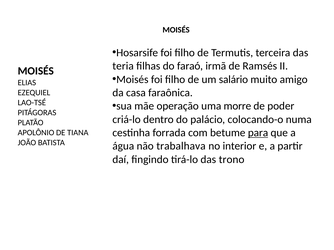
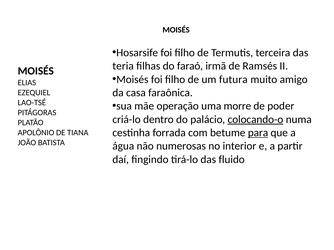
salário: salário -> futura (233, 80)
colocando-o underline: none -> present (255, 120)
trabalhava: trabalhava -> numerosas (181, 146)
trono: trono -> fluido (232, 160)
